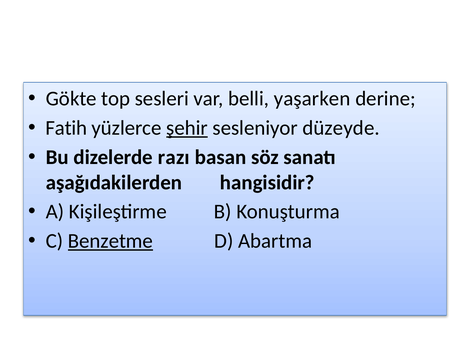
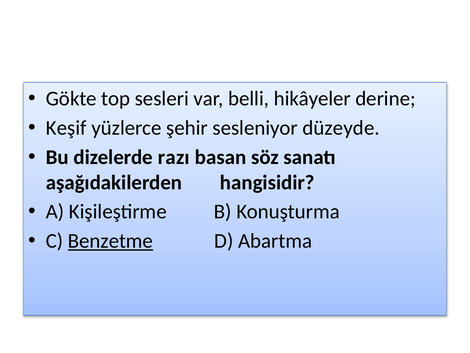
yaşarken: yaşarken -> hikâyeler (312, 99)
Fatih: Fatih -> Keşif (66, 128)
şehir underline: present -> none (187, 128)
